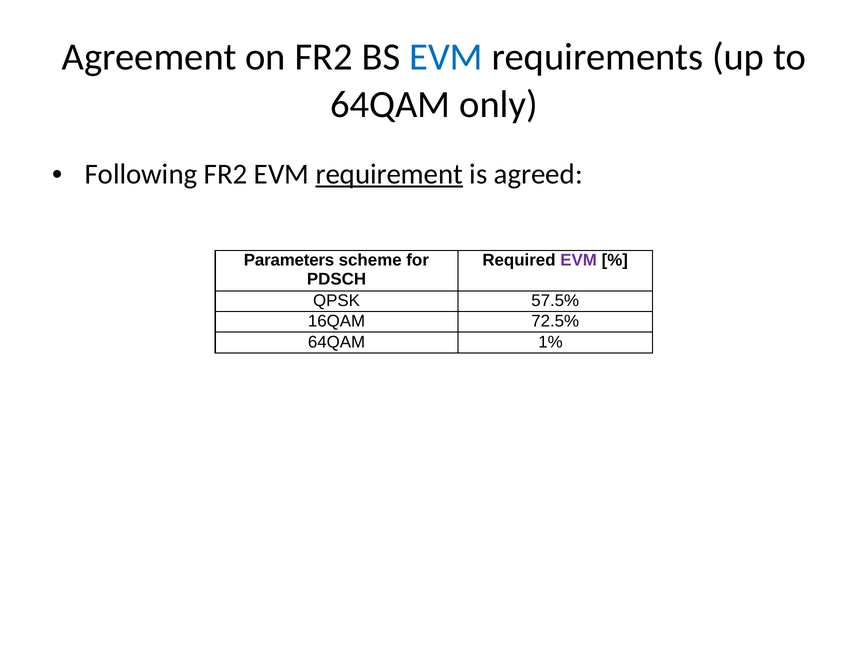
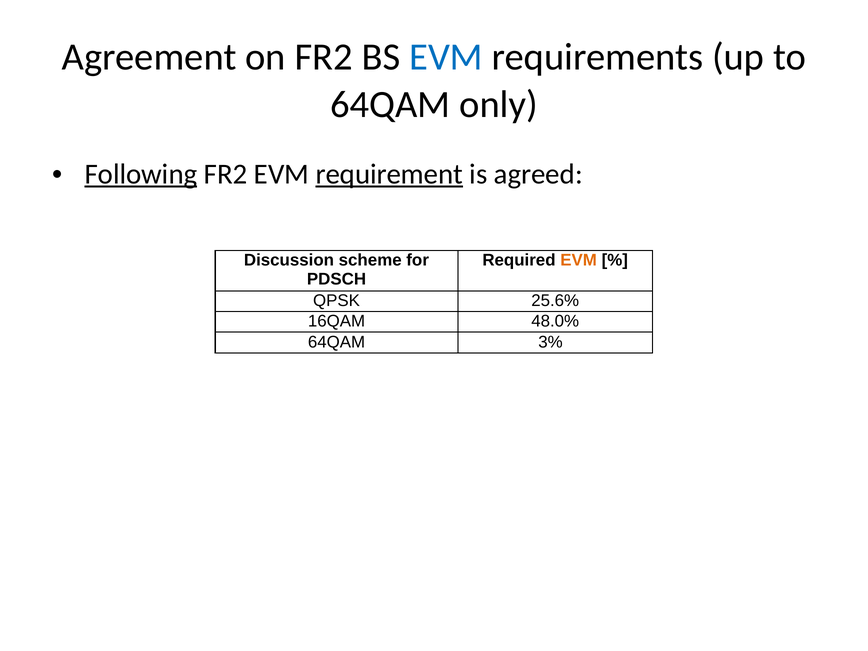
Following underline: none -> present (141, 174)
Parameters: Parameters -> Discussion (289, 260)
EVM colour: purple -> orange (579, 260)
57.5%: 57.5% -> 25.6% (555, 301)
72.5%: 72.5% -> 48.0% (555, 321)
1%: 1% -> 3% (550, 342)
